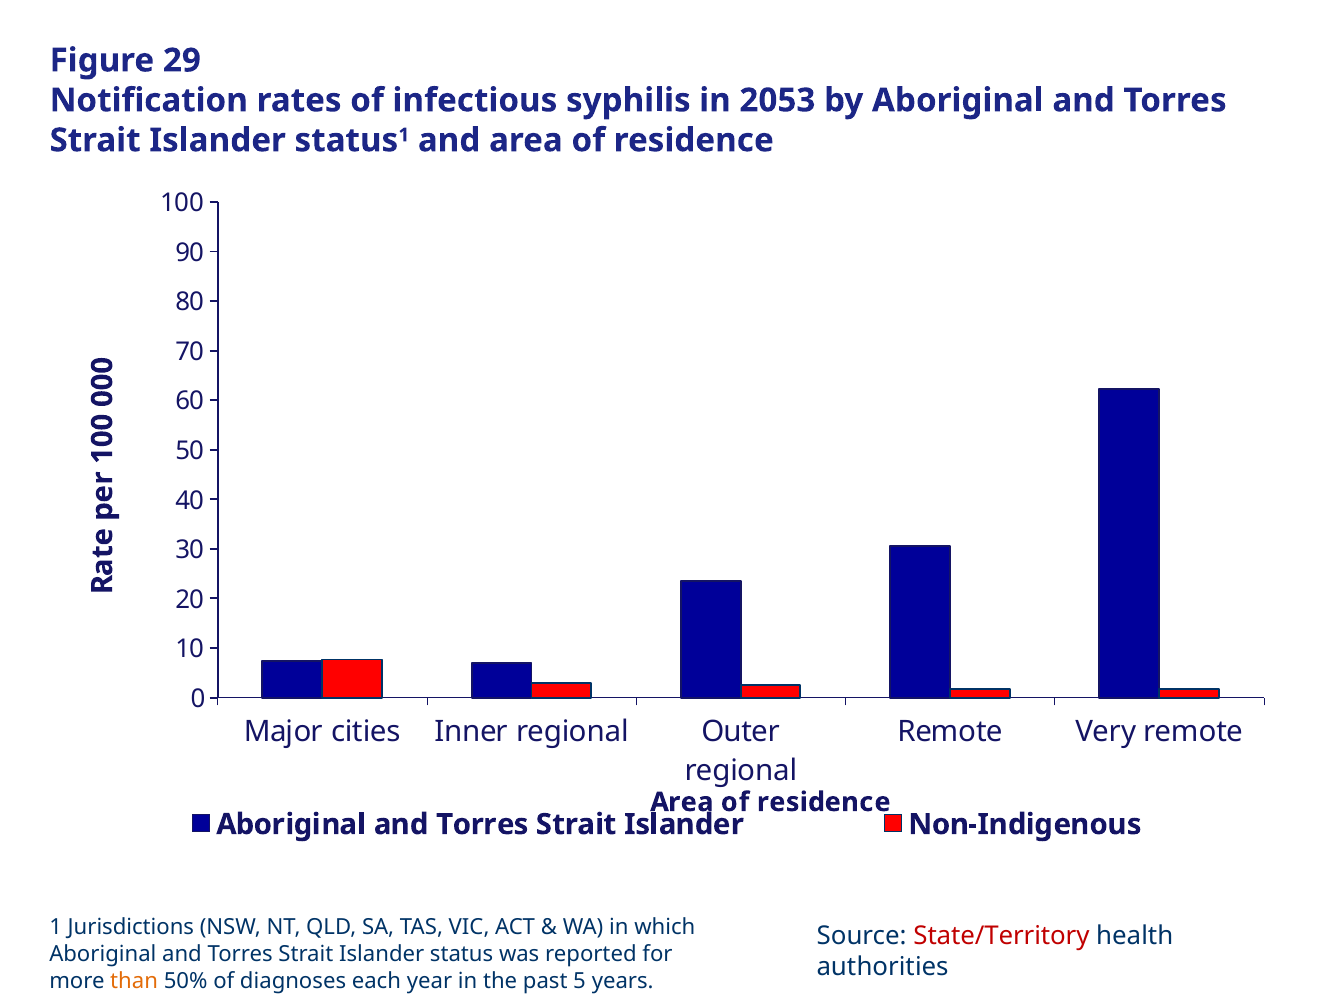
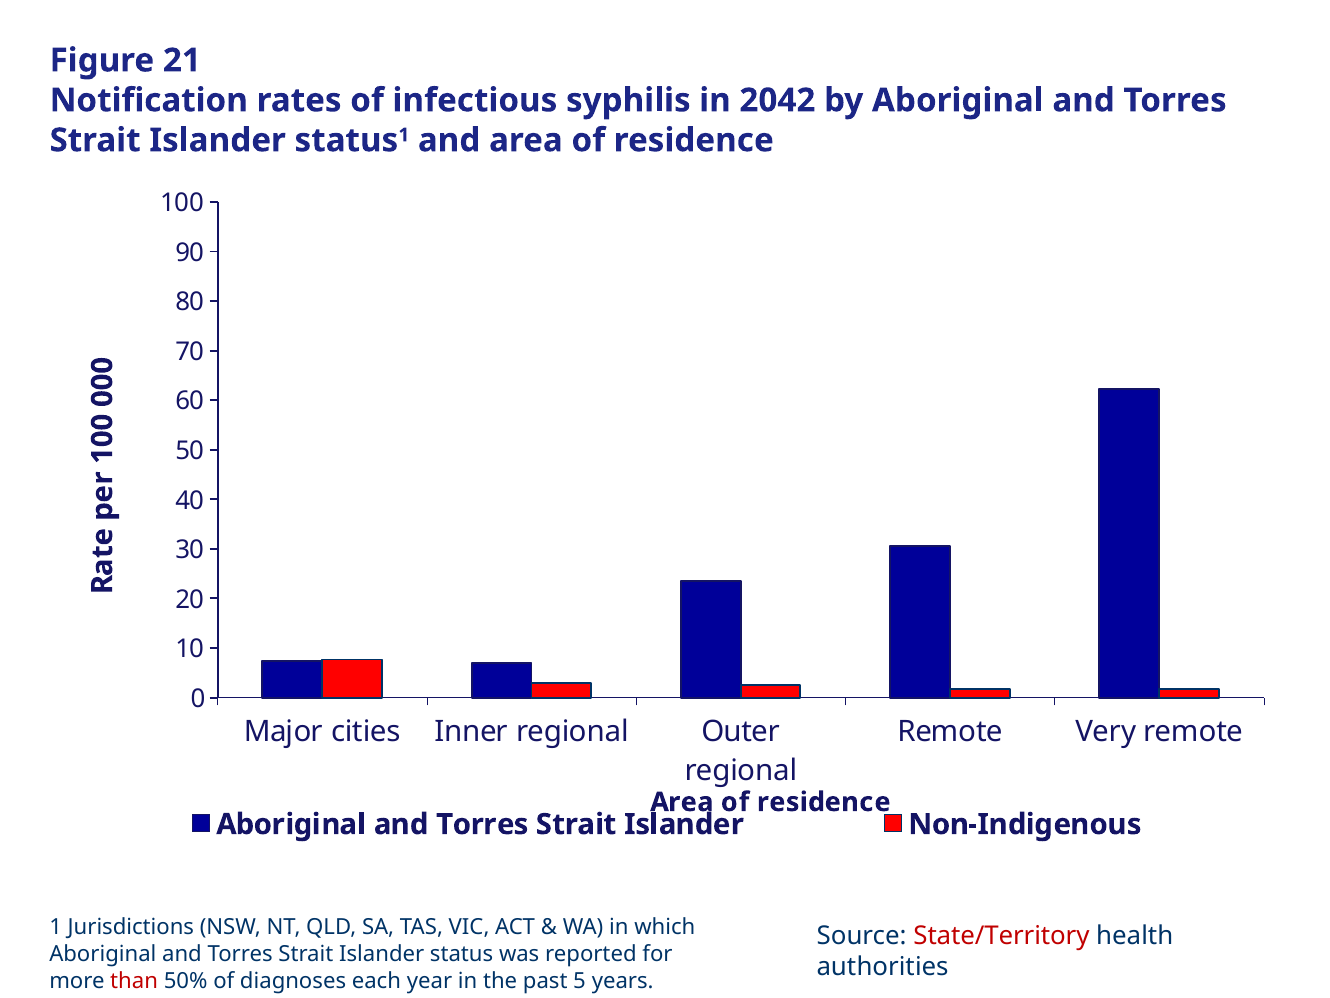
29: 29 -> 21 (182, 60)
2053: 2053 -> 2042 (777, 100)
than colour: orange -> red (134, 980)
